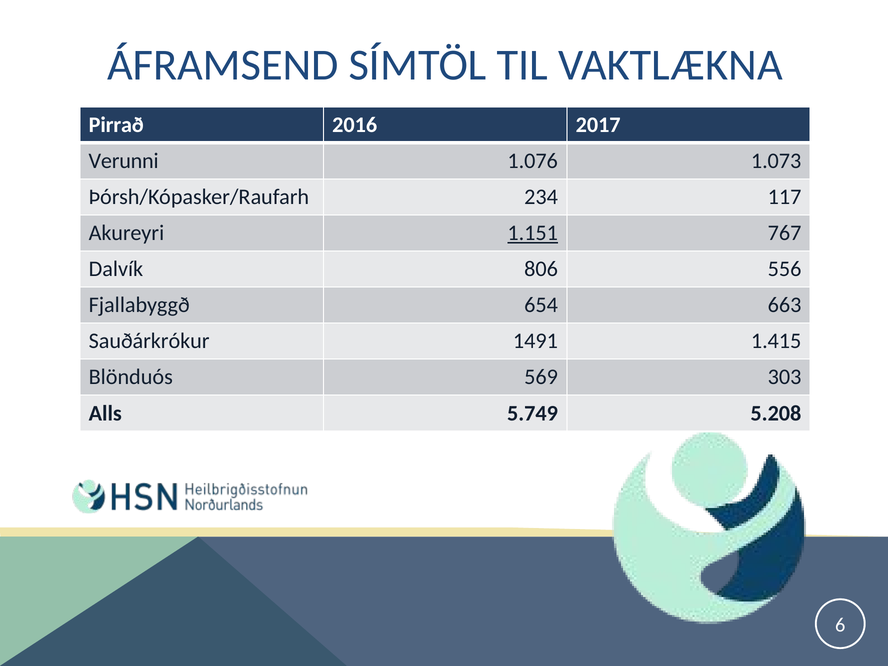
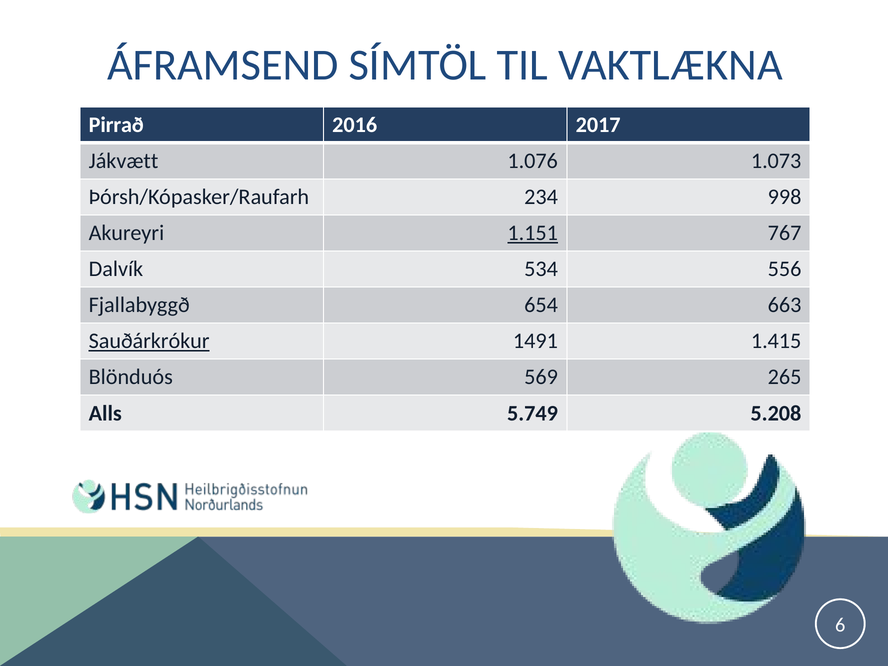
Verunni: Verunni -> Jákvætt (124, 161)
117: 117 -> 998 (785, 197)
806: 806 -> 534 (541, 269)
Sauðárkrókur underline: none -> present (149, 341)
303: 303 -> 265 (785, 377)
